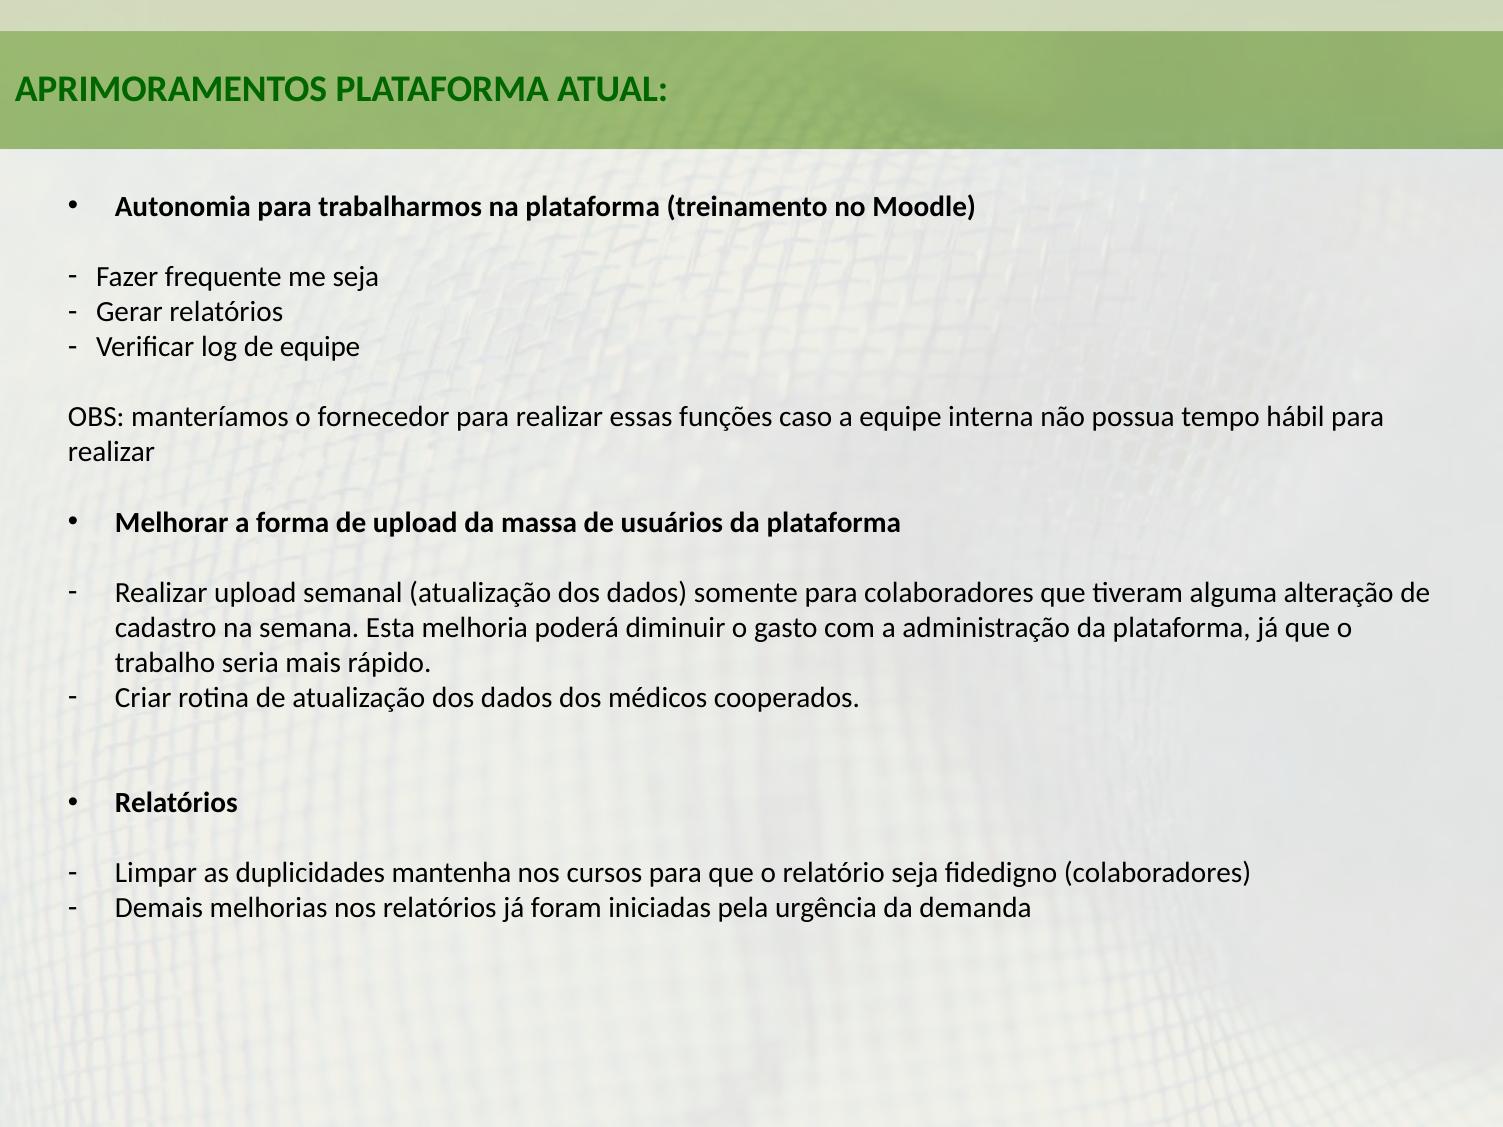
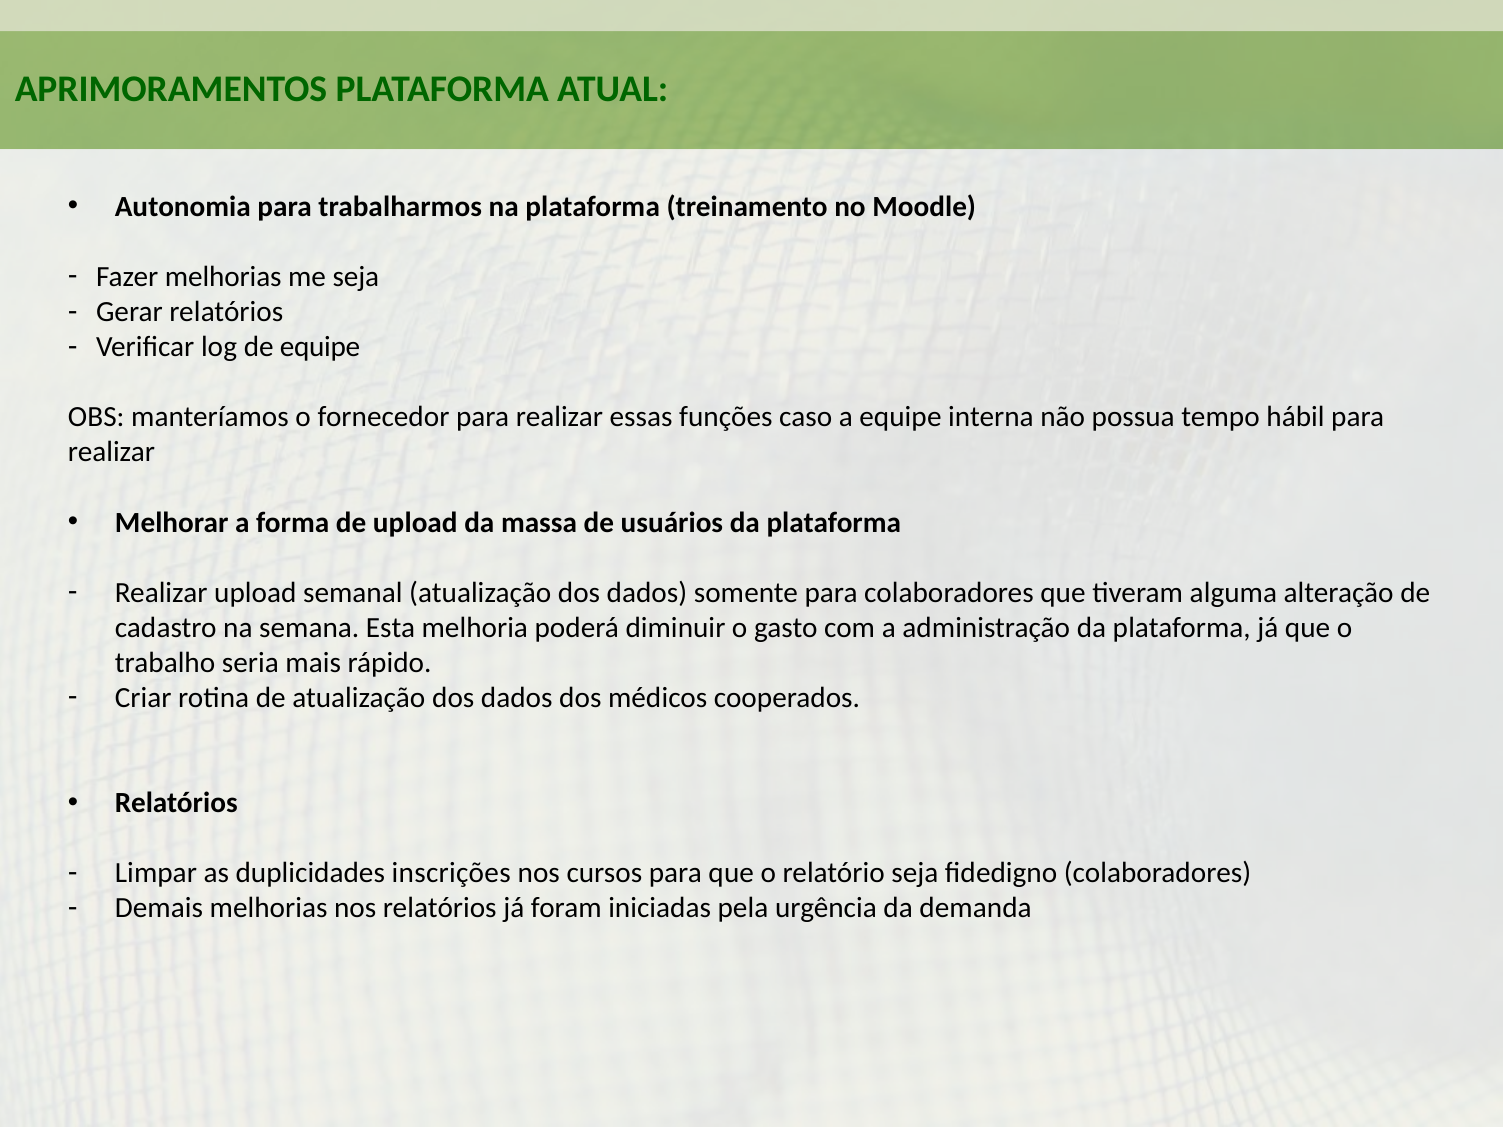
Fazer frequente: frequente -> melhorias (223, 277)
mantenha: mantenha -> inscrições (451, 873)
